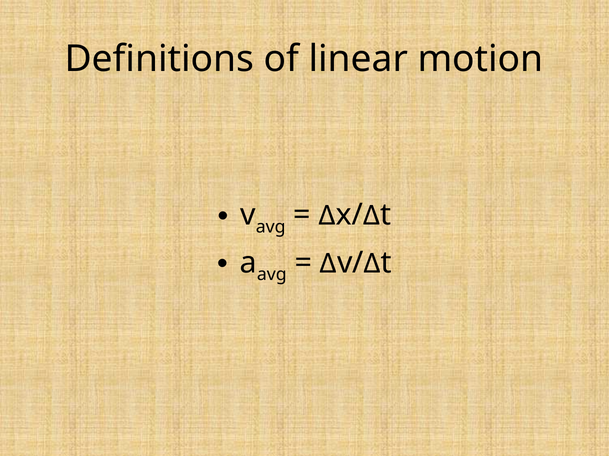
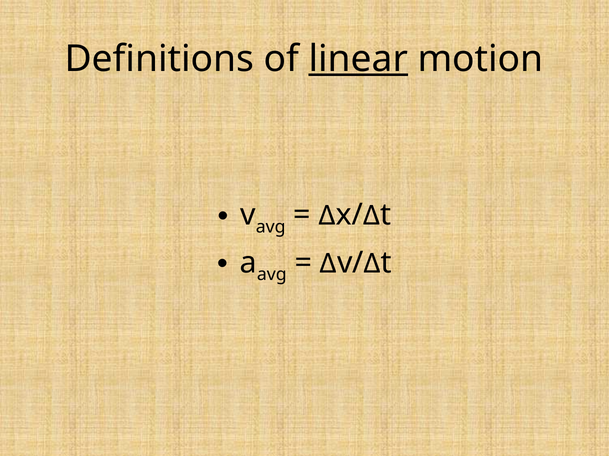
linear underline: none -> present (358, 59)
